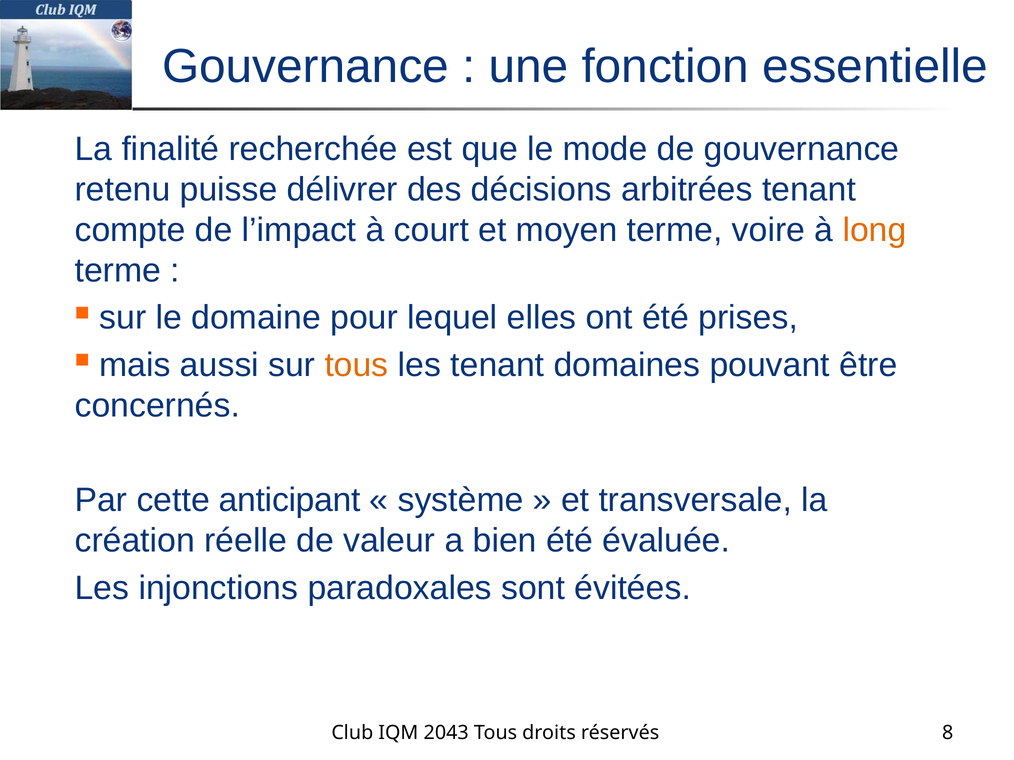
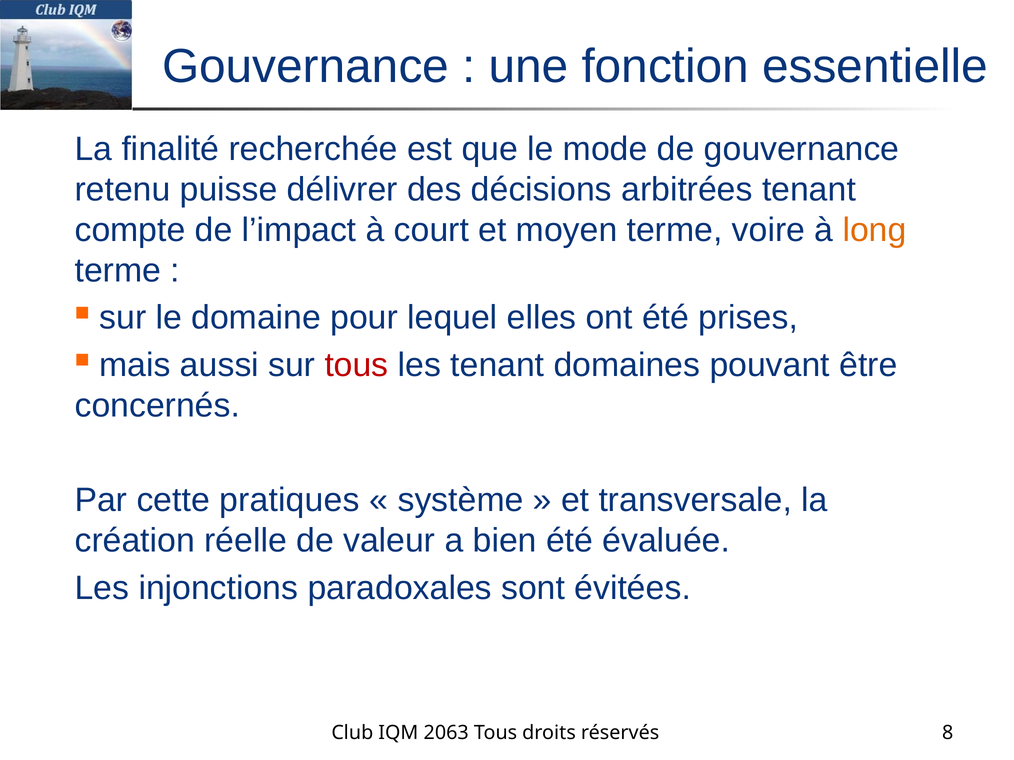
tous colour: orange -> red (356, 365)
anticipant: anticipant -> pratiques (290, 500)
2043: 2043 -> 2063 (446, 733)
